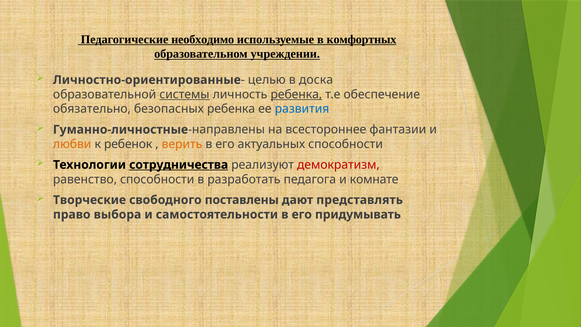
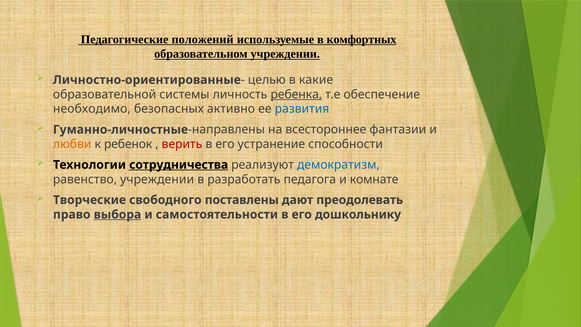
необходимо: необходимо -> положений (203, 39)
доска: доска -> какие (316, 80)
системы underline: present -> none (184, 94)
обязательно: обязательно -> необходимо (92, 109)
безопасных ребенка: ребенка -> активно (231, 109)
верить colour: orange -> red (182, 144)
актуальных: актуальных -> устранение (271, 144)
демократизм colour: red -> blue (338, 165)
равенство способности: способности -> учреждении (157, 179)
представлять: представлять -> преодолевать (360, 200)
выбора underline: none -> present (117, 214)
придумывать: придумывать -> дошкольнику (358, 214)
